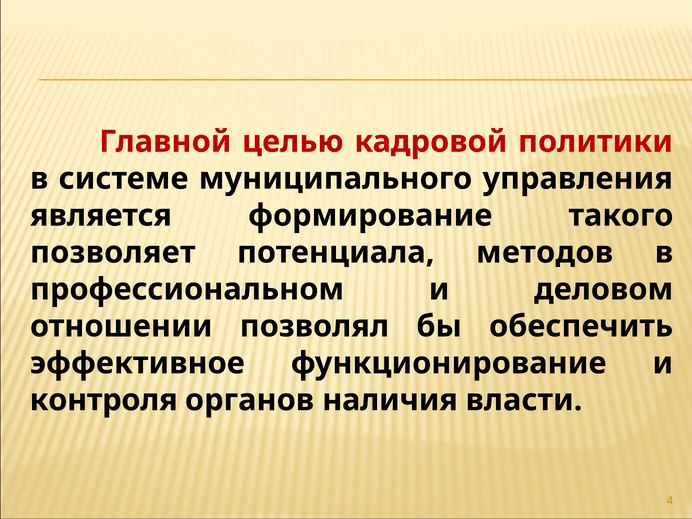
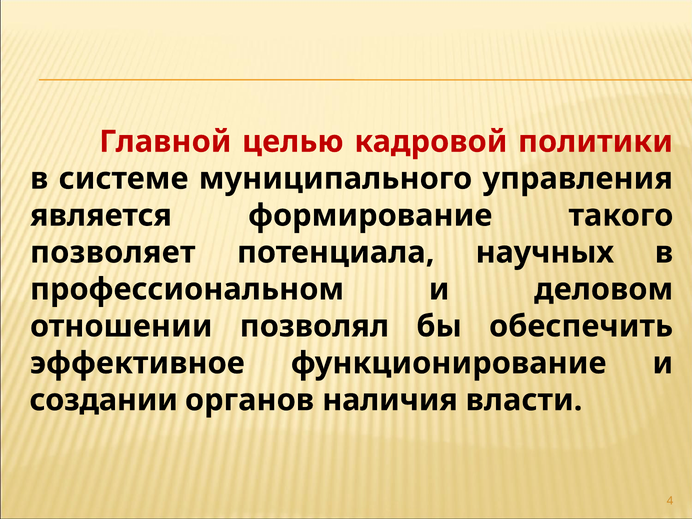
методов: методов -> научных (545, 252)
контроля: контроля -> создании (104, 400)
